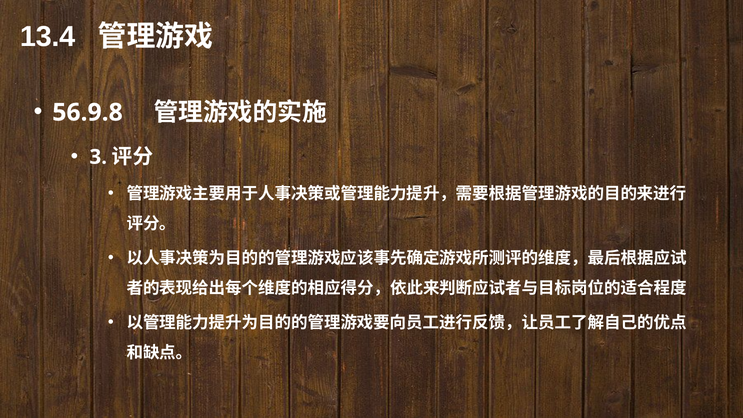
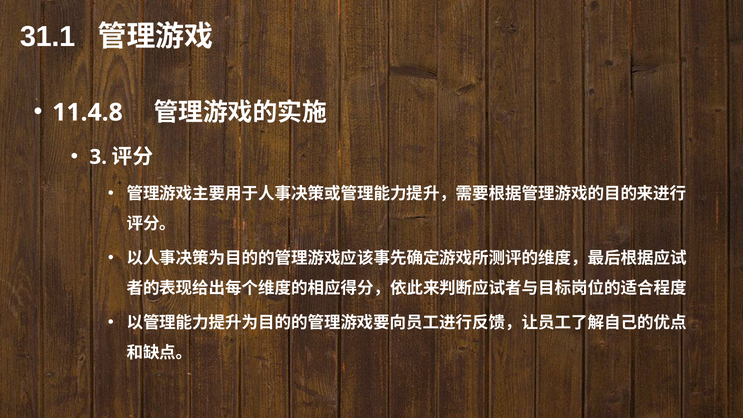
13.4: 13.4 -> 31.1 (48, 37)
56.9.8: 56.9.8 -> 11.4.8 (88, 112)
